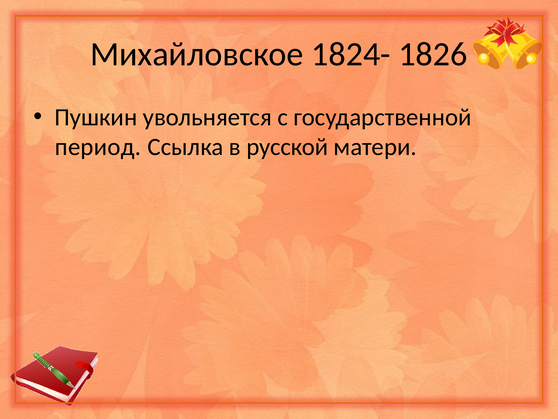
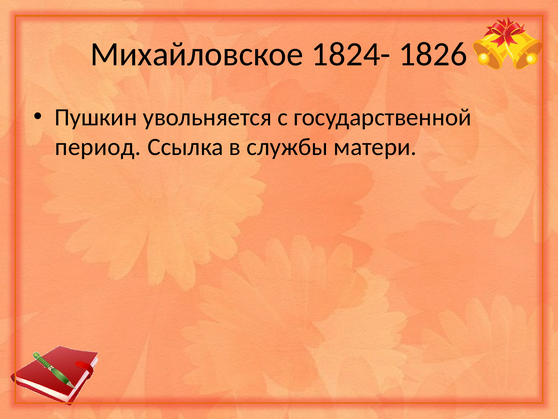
русской: русской -> службы (287, 147)
